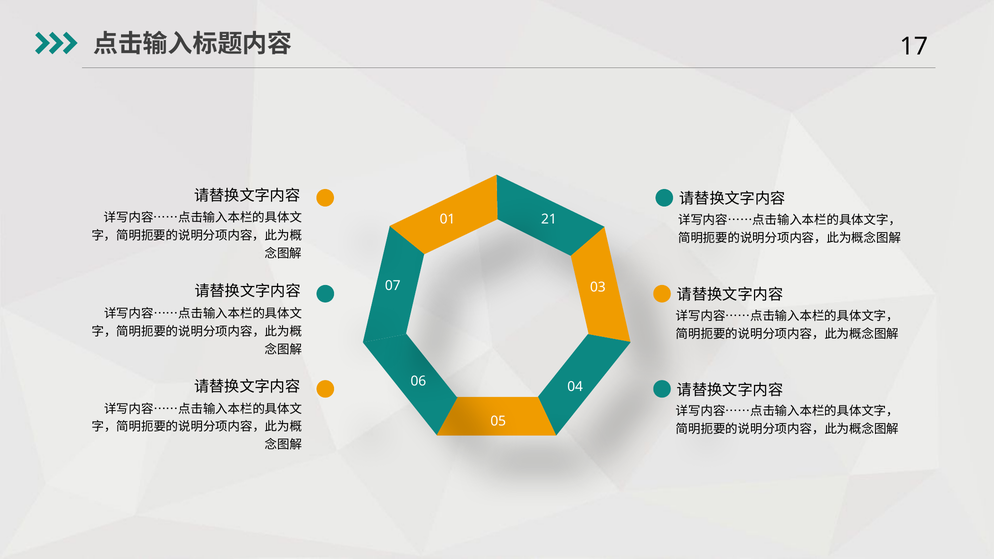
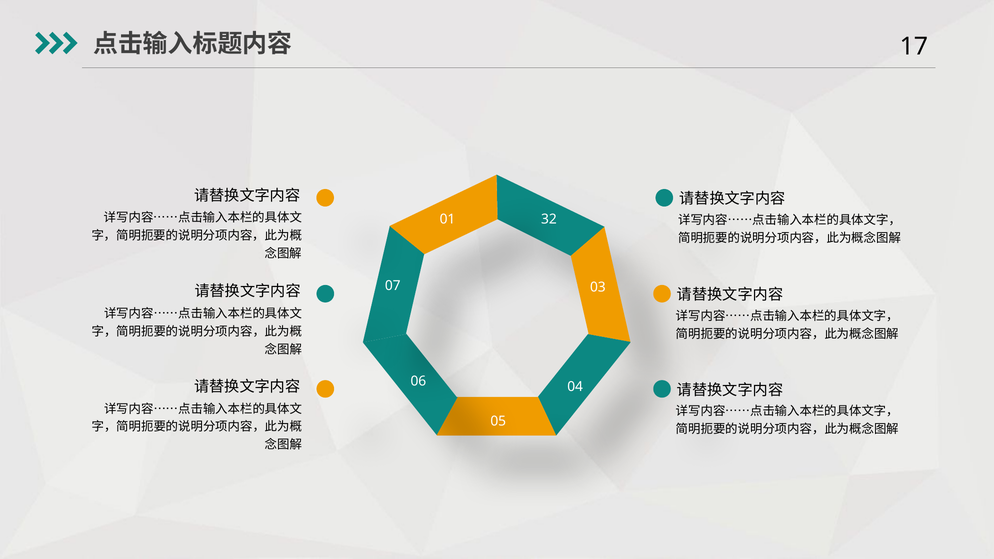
21: 21 -> 32 (549, 219)
